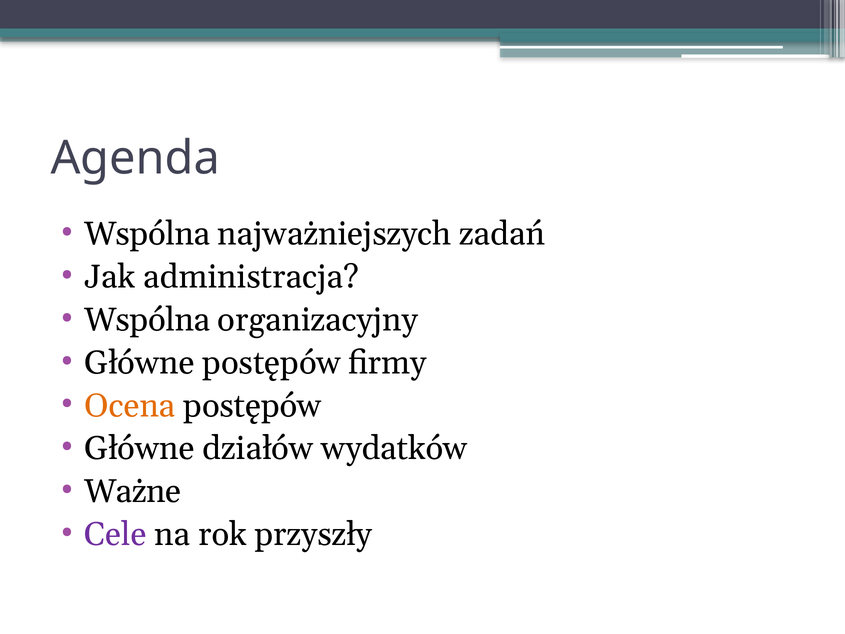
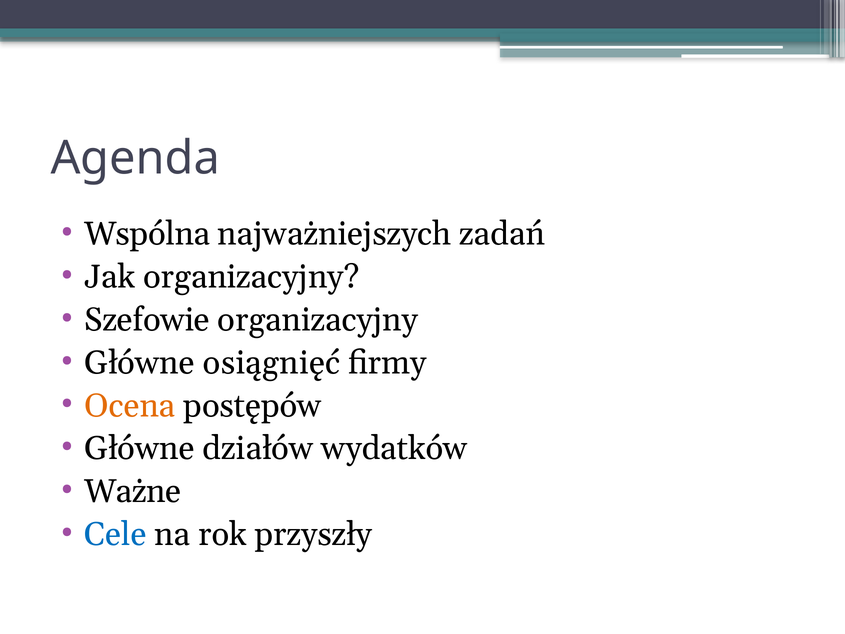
Jak administracja: administracja -> organizacyjny (251, 277)
Wspólna: Wspólna -> Szefowie (147, 320)
Główne postępów: postępów -> osiągnięć (272, 363)
Cele colour: purple -> blue (115, 534)
